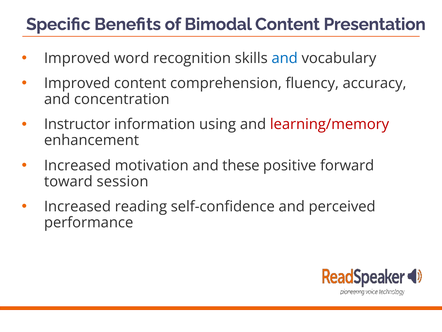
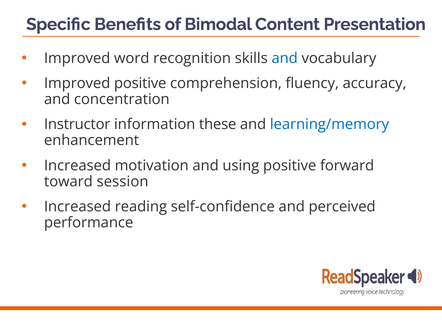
Improved content: content -> positive (140, 83)
using: using -> these (218, 124)
learning/memory colour: red -> blue (330, 124)
these: these -> using (241, 165)
